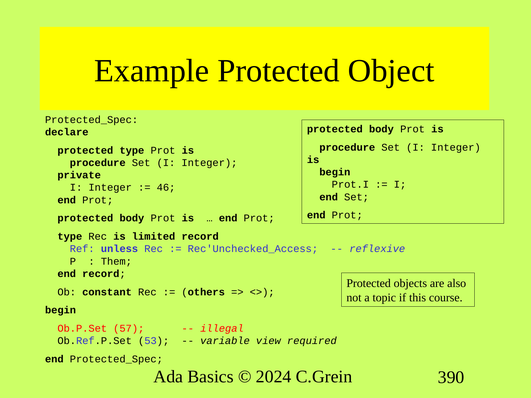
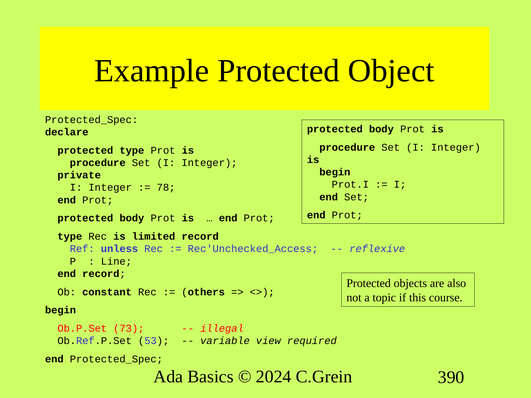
46: 46 -> 78 (166, 188)
Them: Them -> Line (116, 261)
57: 57 -> 73 (129, 329)
